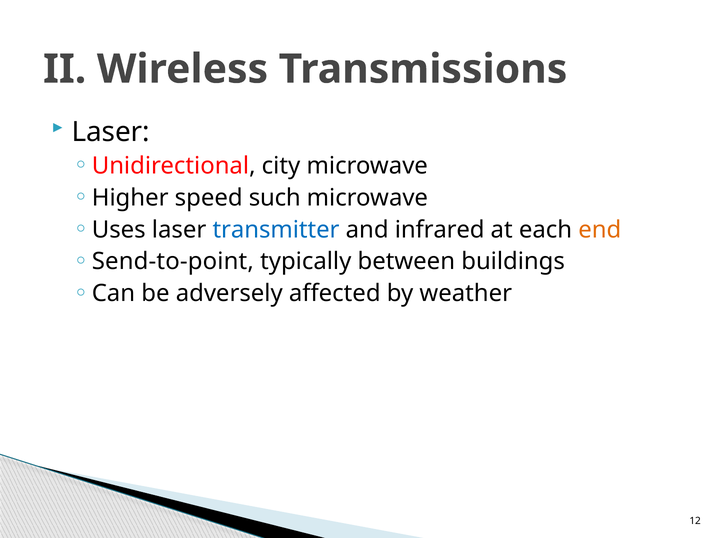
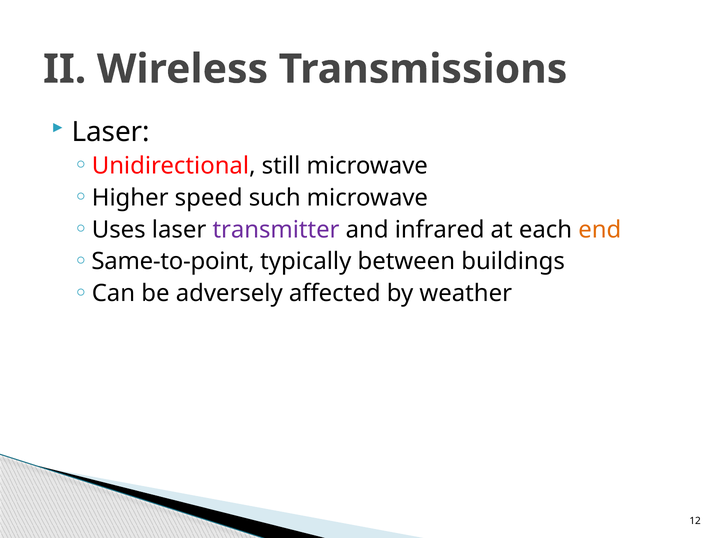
city: city -> still (281, 166)
transmitter colour: blue -> purple (276, 230)
Send-to-point: Send-to-point -> Same-to-point (173, 262)
